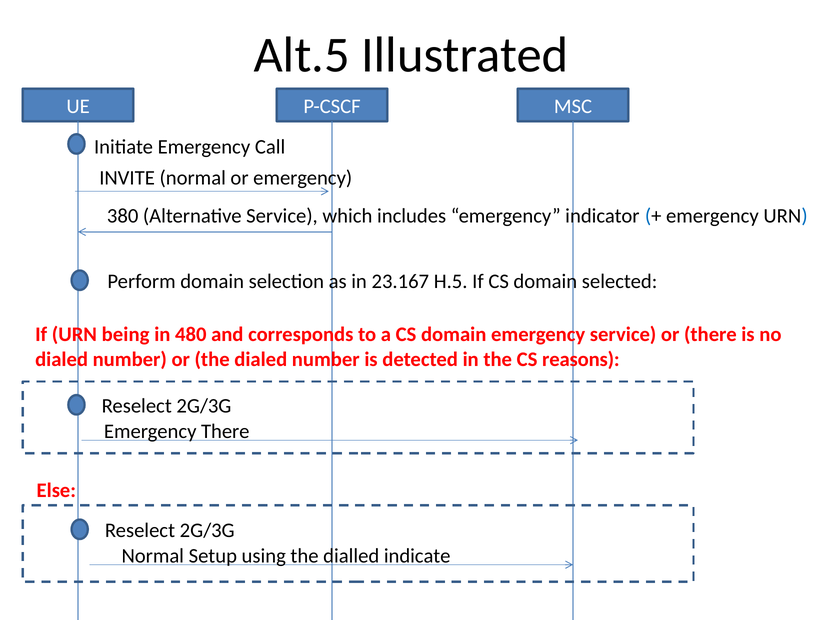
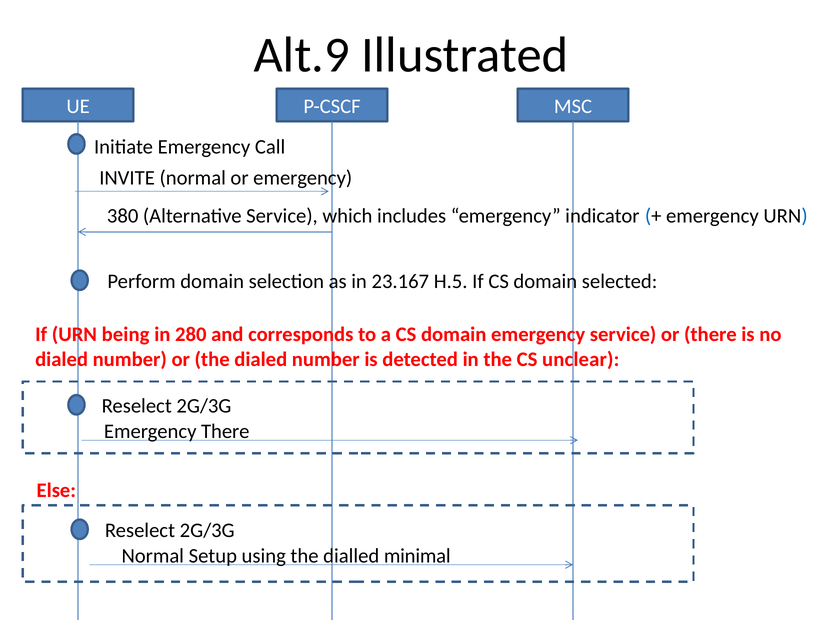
Alt.5: Alt.5 -> Alt.9 (302, 55)
480: 480 -> 280 (191, 335)
reasons: reasons -> unclear (581, 359)
indicate: indicate -> minimal (417, 556)
